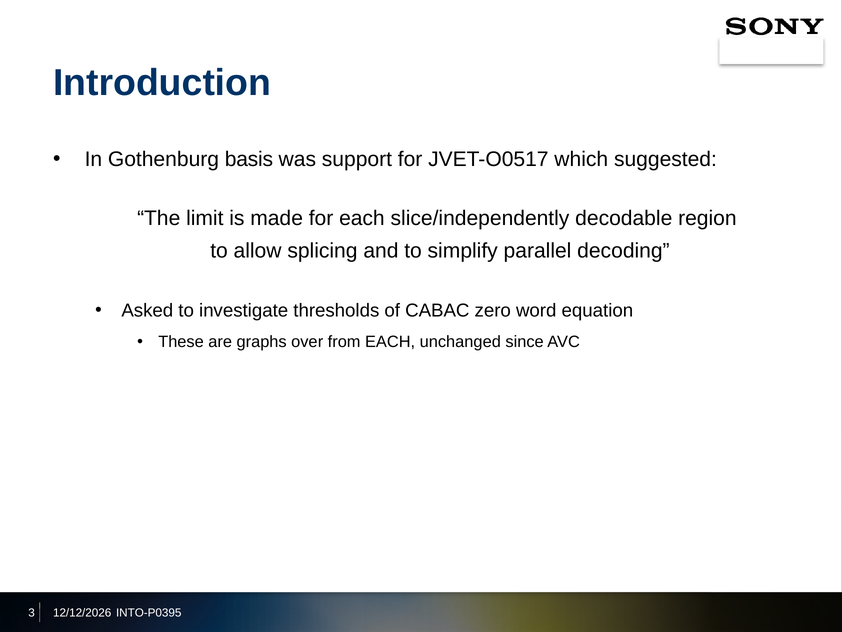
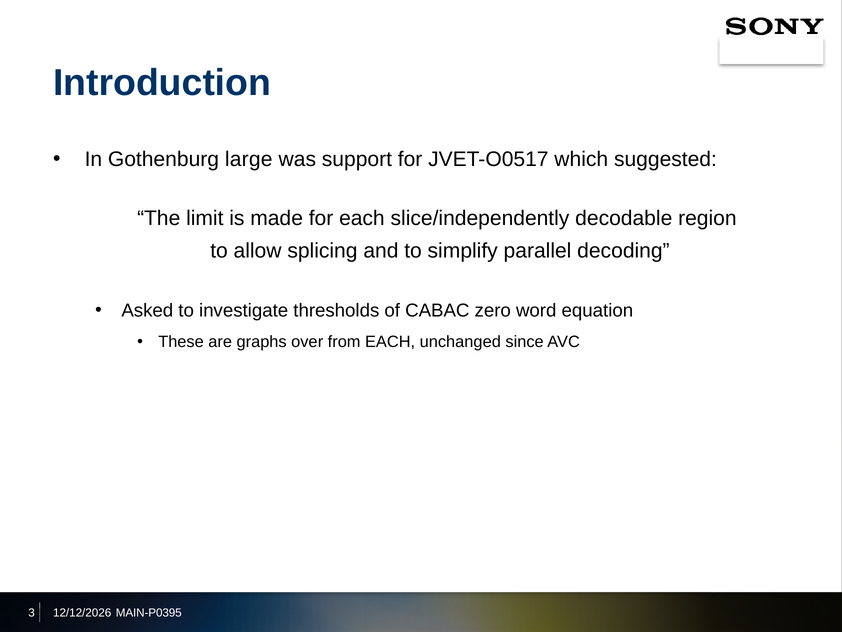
basis: basis -> large (249, 159)
INTO-P0395: INTO-P0395 -> MAIN-P0395 (149, 612)
